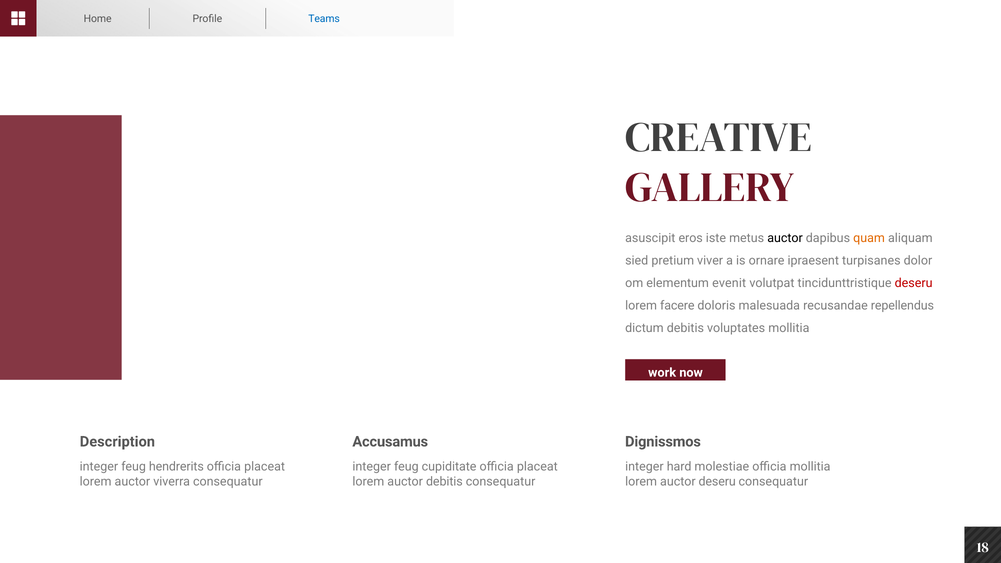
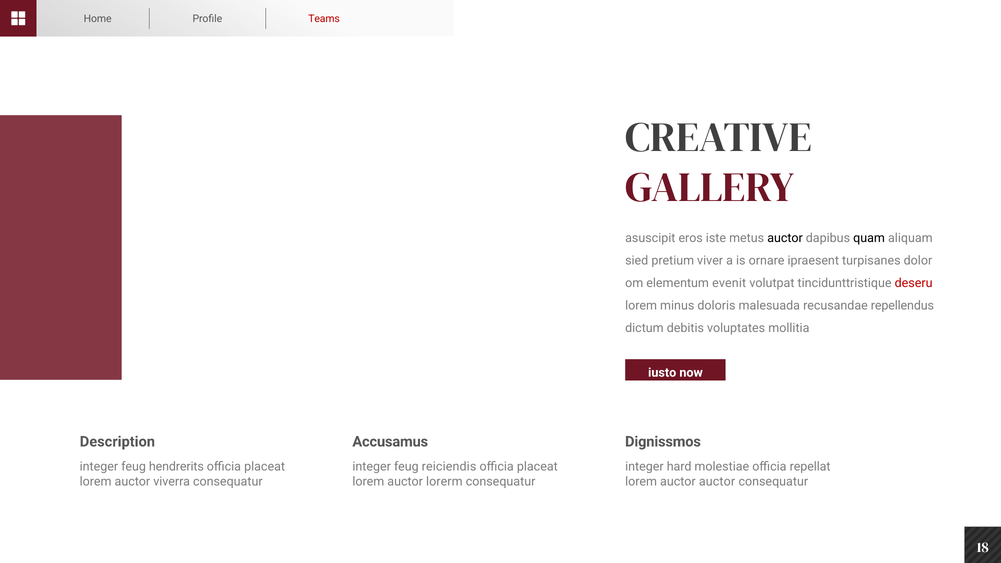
Teams colour: blue -> red (324, 19)
quam colour: orange -> black (869, 238)
facere: facere -> minus (677, 306)
work: work -> iusto (662, 373)
cupiditate: cupiditate -> reiciendis (449, 466)
officia mollitia: mollitia -> repellat (810, 466)
auctor debitis: debitis -> lorerm (444, 481)
auctor deseru: deseru -> auctor (717, 481)
